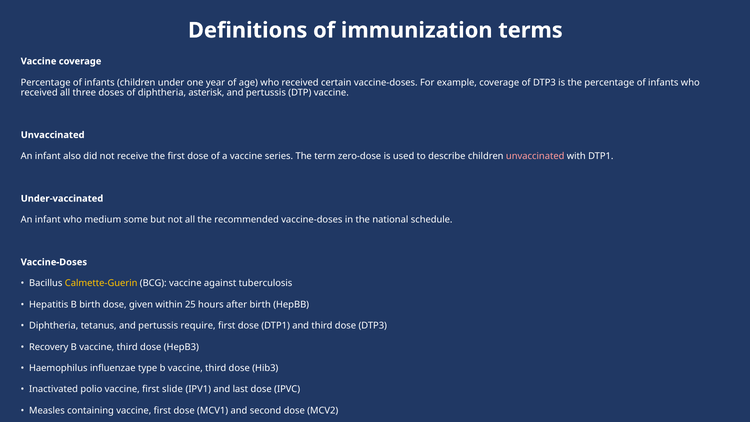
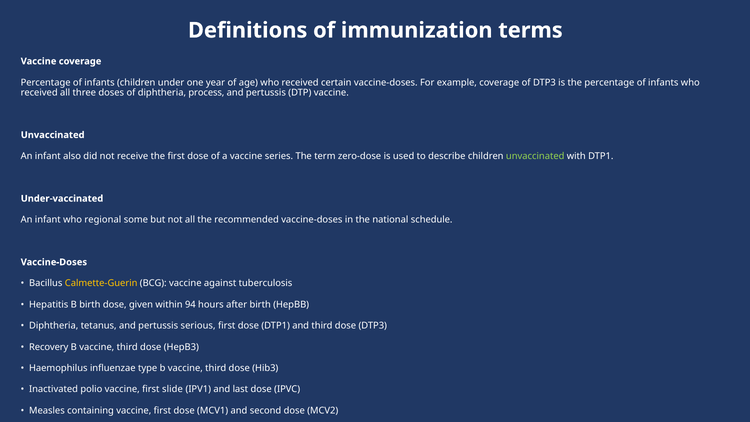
asterisk: asterisk -> process (206, 93)
unvaccinated colour: pink -> light green (535, 156)
medium: medium -> regional (103, 220)
25: 25 -> 94 (190, 304)
require: require -> serious (198, 326)
